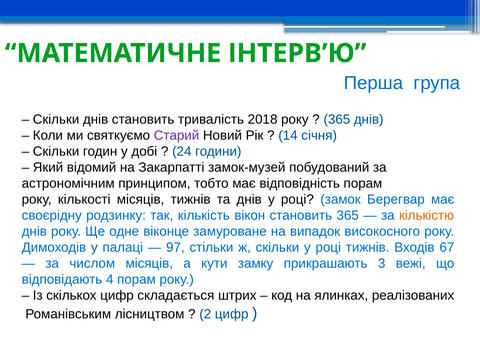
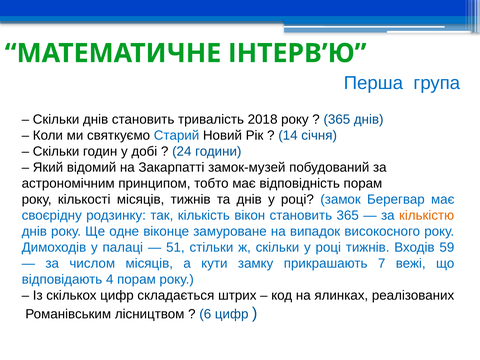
Старий colour: purple -> blue (177, 135)
97: 97 -> 51 (175, 248)
67: 67 -> 59 (447, 248)
3: 3 -> 7 (382, 264)
2: 2 -> 6 (205, 314)
